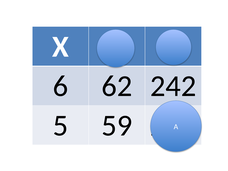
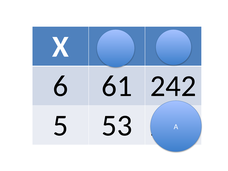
62: 62 -> 61 (117, 86)
59: 59 -> 53 (117, 125)
